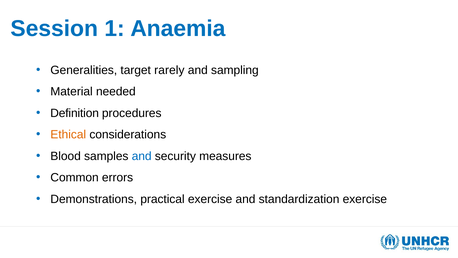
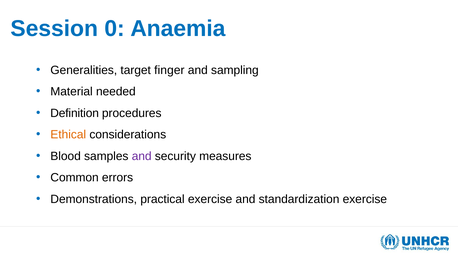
1: 1 -> 0 (115, 29)
rarely: rarely -> finger (169, 70)
and colour: blue -> purple (142, 156)
